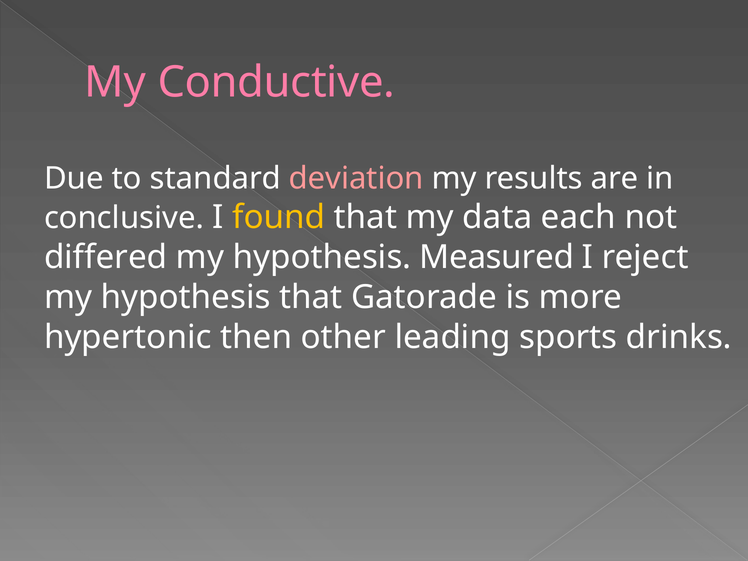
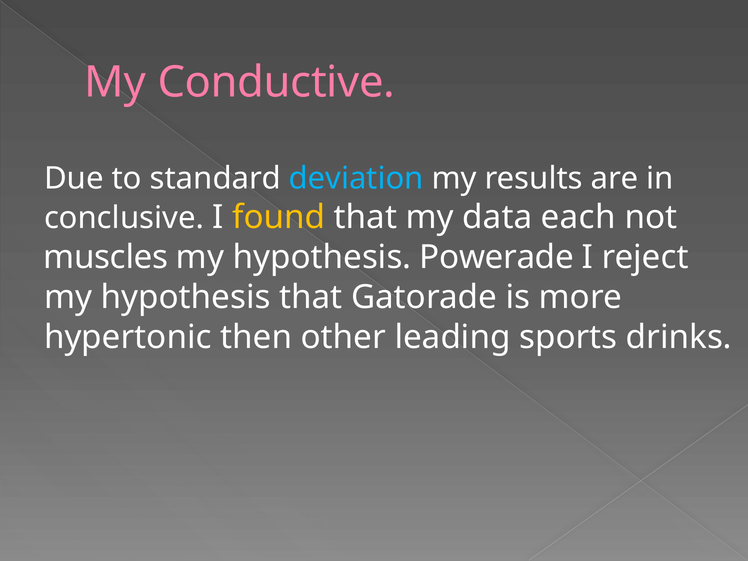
deviation colour: pink -> light blue (356, 179)
differed: differed -> muscles (106, 257)
Measured: Measured -> Powerade (497, 257)
